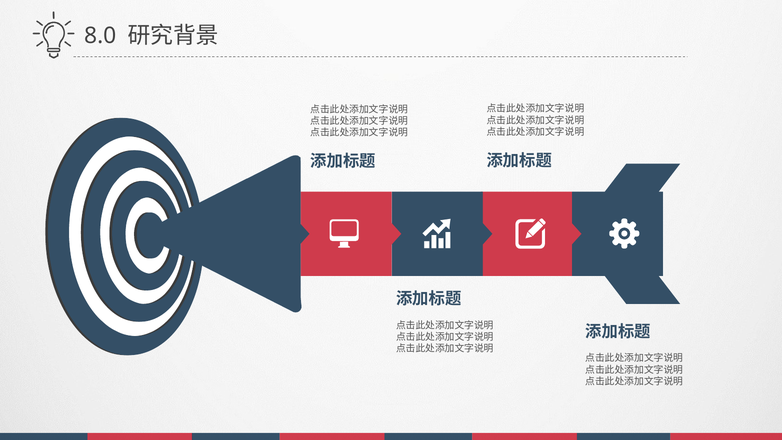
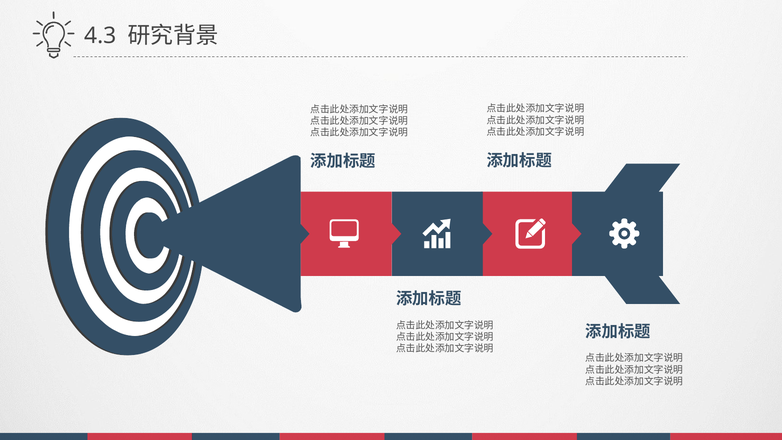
8.0: 8.0 -> 4.3 (100, 36)
